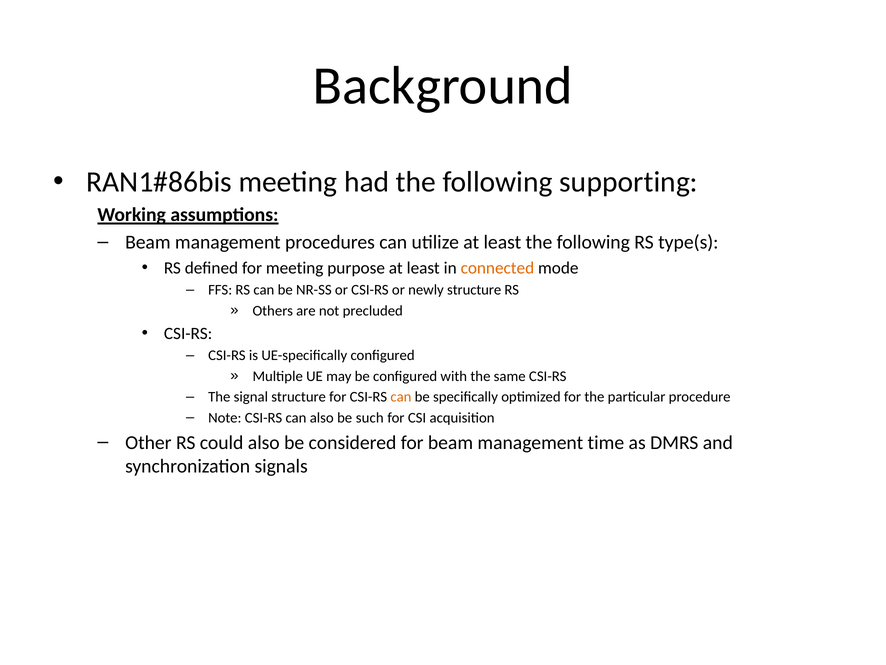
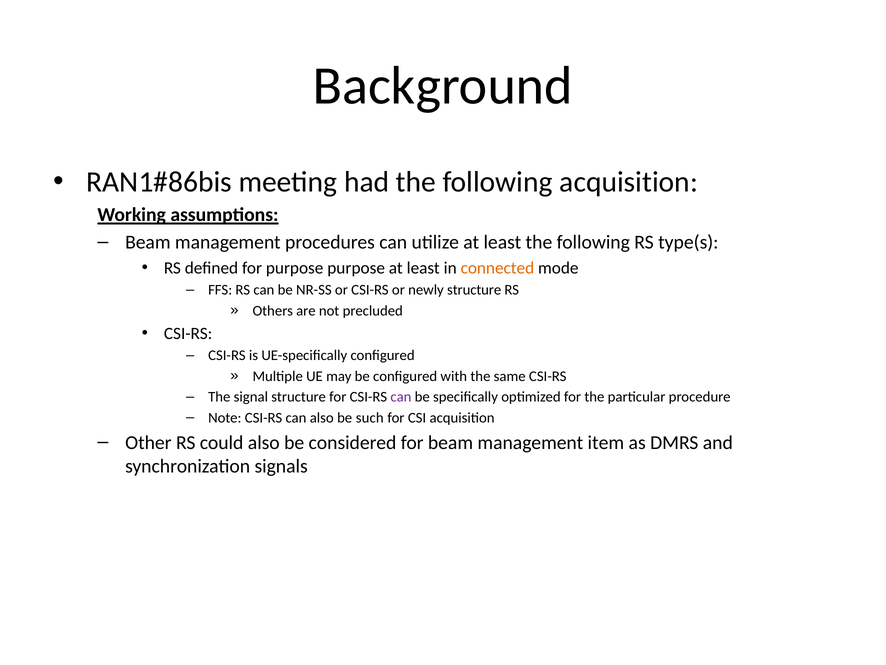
following supporting: supporting -> acquisition (629, 182)
for meeting: meeting -> purpose (295, 268)
can colour: orange -> purple (401, 397)
time: time -> item (606, 442)
